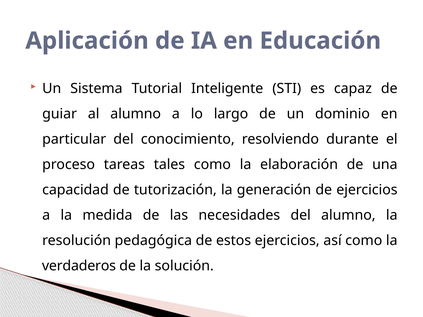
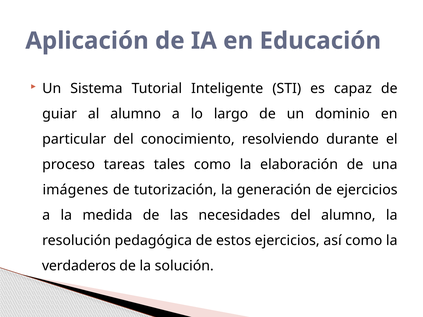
capacidad: capacidad -> imágenes (75, 190)
